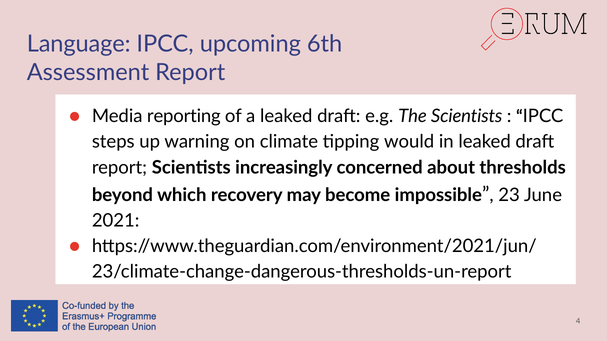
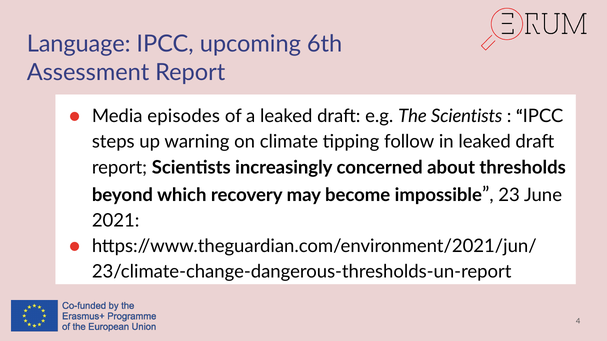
reporting: reporting -> episodes (184, 116)
would: would -> follow (409, 142)
